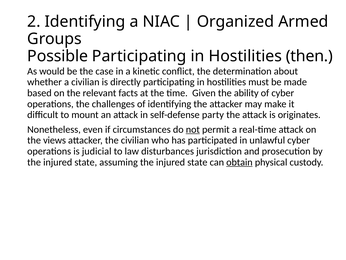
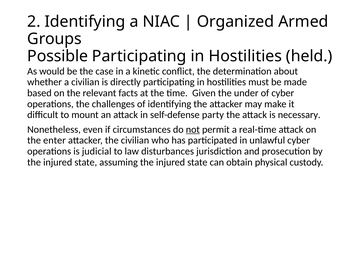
then: then -> held (309, 56)
ability: ability -> under (246, 93)
originates: originates -> necessary (299, 115)
views: views -> enter (54, 140)
obtain underline: present -> none (239, 162)
